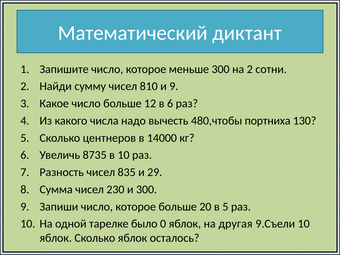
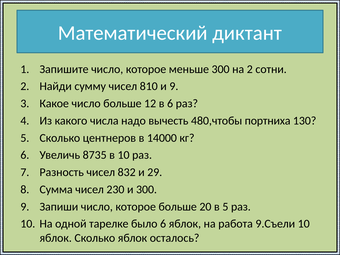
835: 835 -> 832 (127, 172)
было 0: 0 -> 6 (163, 224)
другая: другая -> работа (236, 224)
